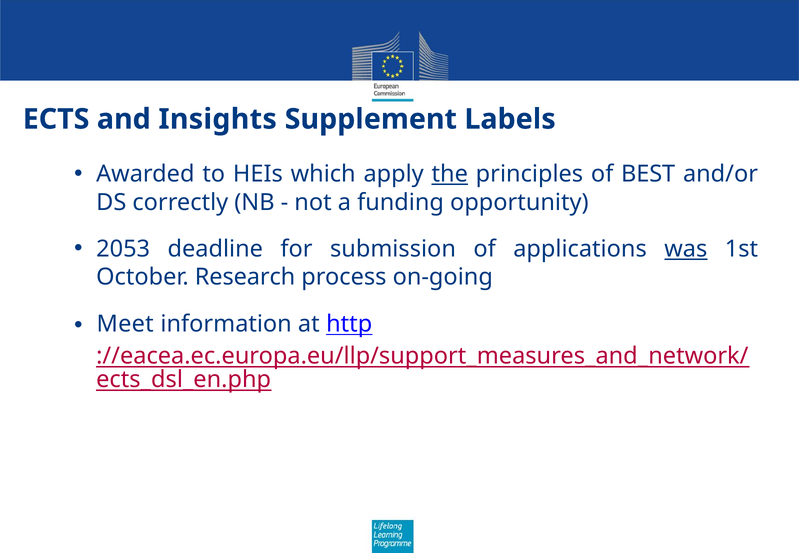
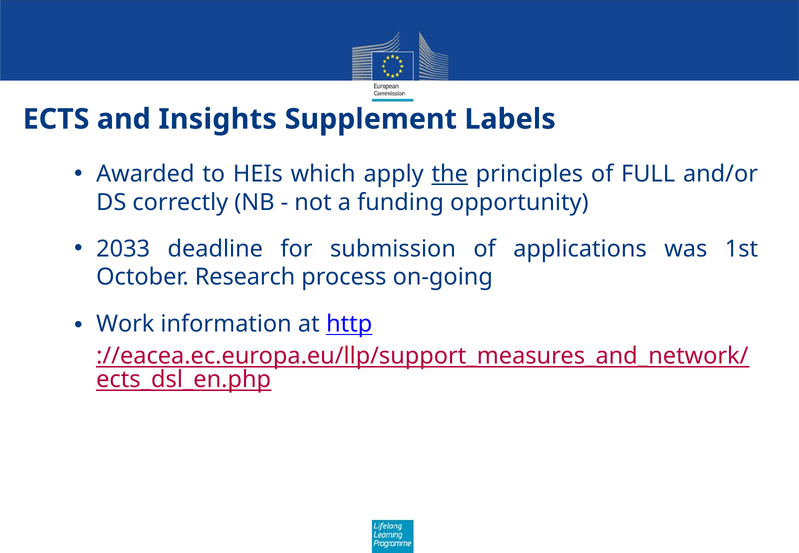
BEST: BEST -> FULL (648, 174)
2053: 2053 -> 2033 (123, 249)
was underline: present -> none (686, 249)
Meet: Meet -> Work (125, 324)
